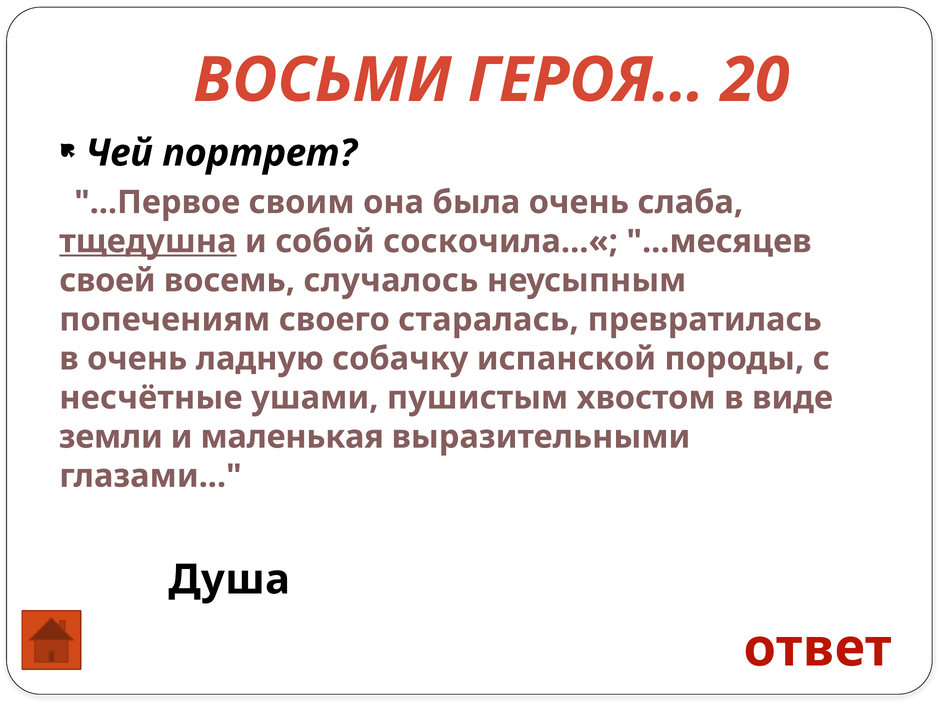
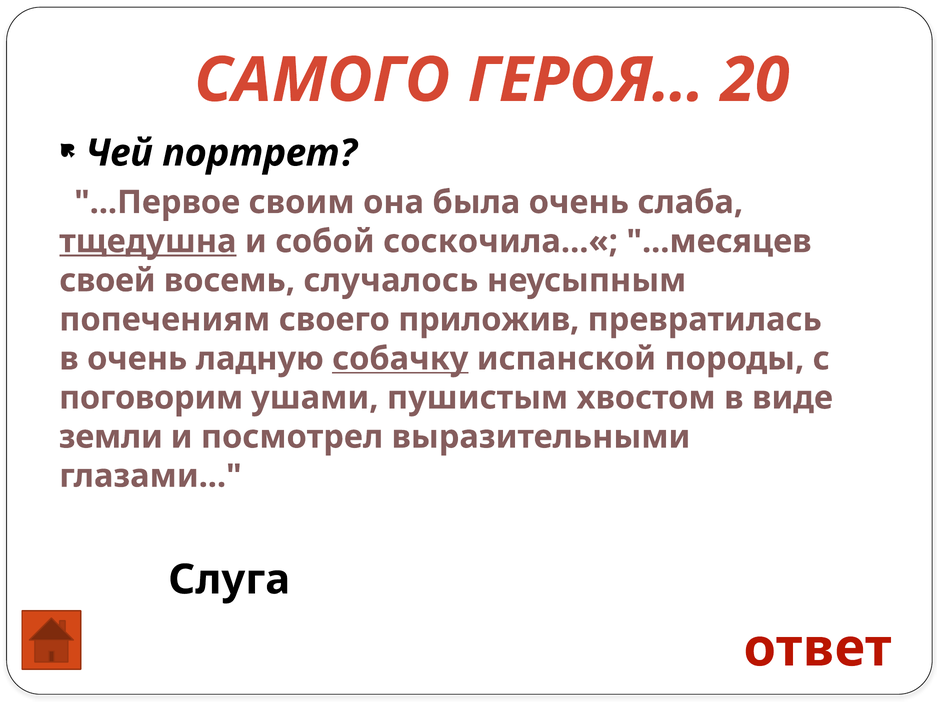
ВОСЬМИ: ВОСЬМИ -> САМОГО (322, 80)
старалась: старалась -> приложив (489, 320)
собачку underline: none -> present (400, 359)
несчётные: несчётные -> поговорим (151, 398)
маленькая: маленькая -> посмотрел (292, 437)
Душа: Душа -> Слуга (229, 580)
